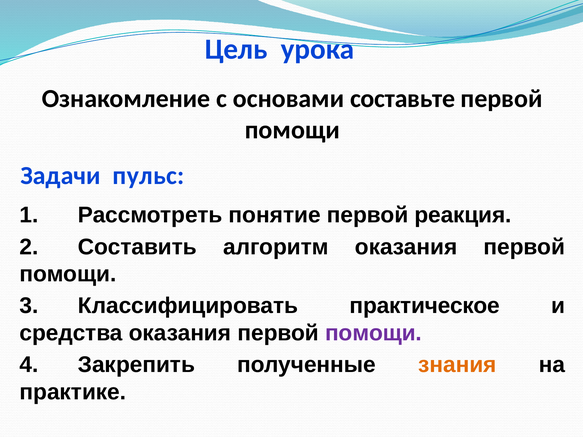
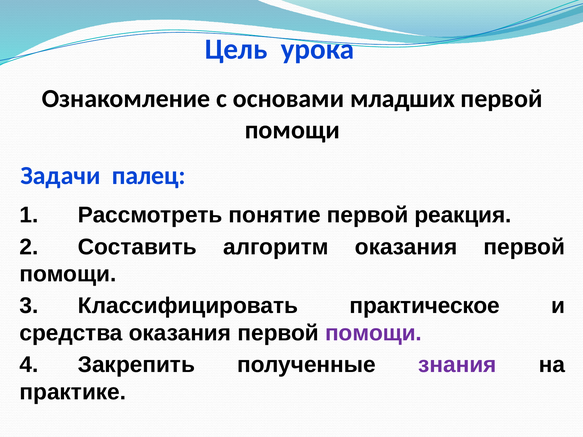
составьте: составьте -> младших (403, 99)
пульс: пульс -> палец (149, 176)
знания colour: orange -> purple (457, 365)
